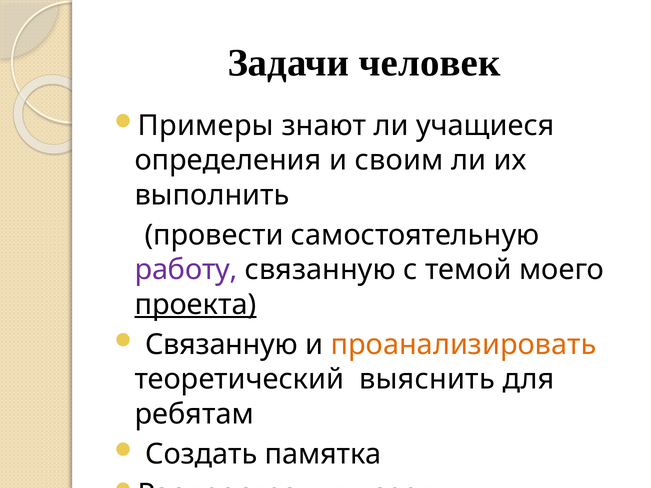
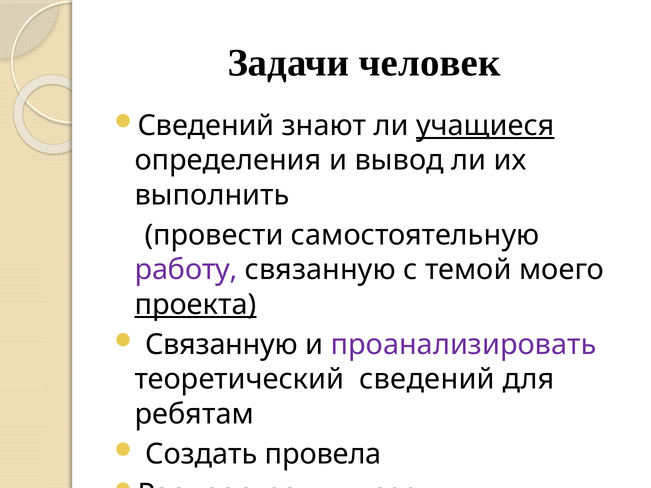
Примеры: Примеры -> Сведений (206, 126)
учащиеся underline: none -> present (485, 126)
своим: своим -> вывод (399, 160)
проанализировать colour: orange -> purple (464, 345)
теоретический выяснить: выяснить -> сведений (427, 380)
памятка: памятка -> провела (323, 455)
